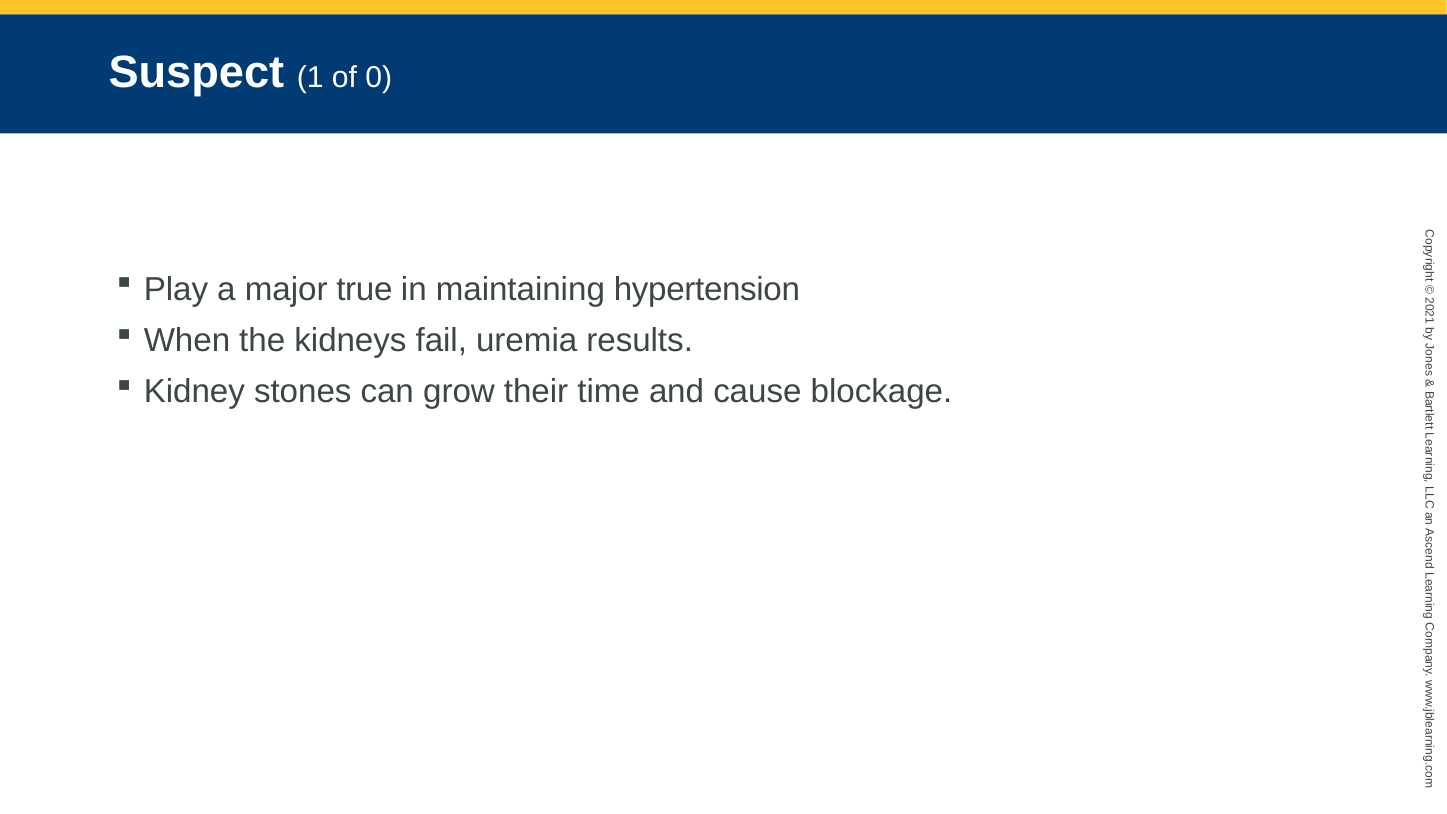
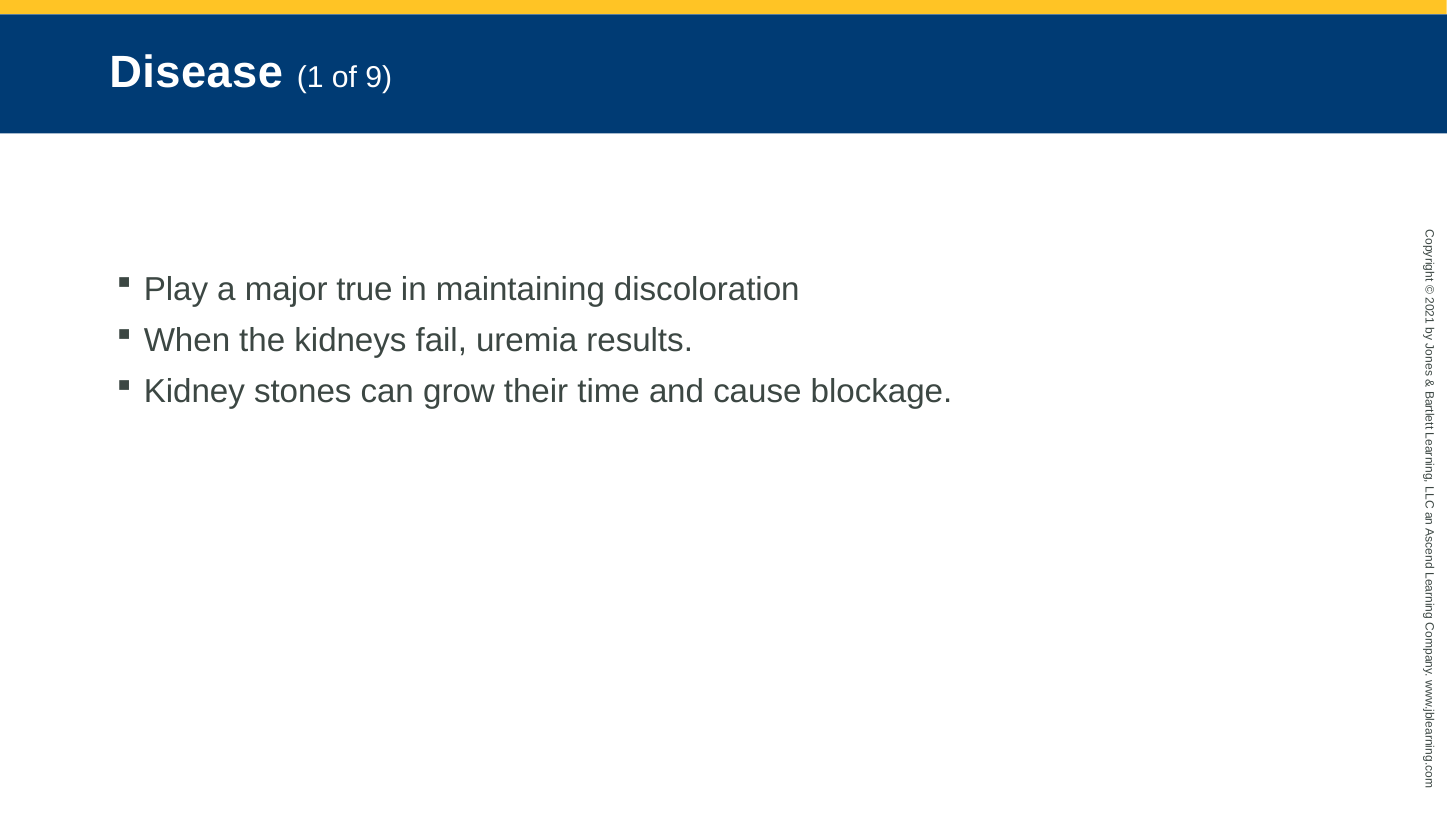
Suspect: Suspect -> Disease (196, 73)
of 0: 0 -> 9 (379, 78)
hypertension: hypertension -> discoloration (707, 289)
